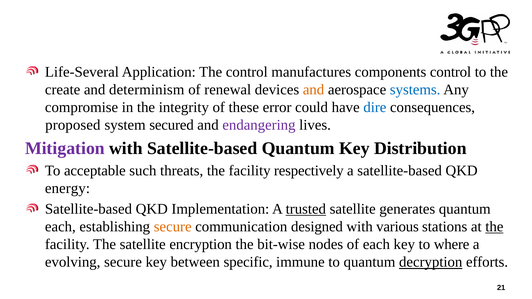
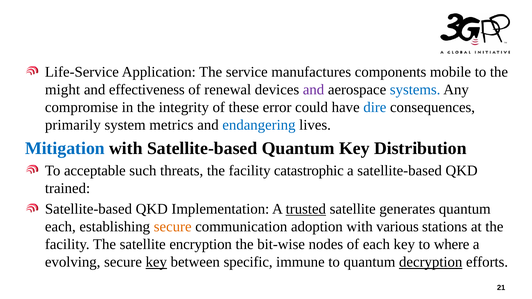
Life-Several: Life-Several -> Life-Service (82, 72)
The control: control -> service (247, 72)
components control: control -> mobile (450, 72)
create: create -> might (63, 90)
determinism: determinism -> effectiveness (147, 90)
and colour: orange -> purple (314, 90)
proposed: proposed -> primarily (73, 125)
secured: secured -> metrics (171, 125)
endangering colour: purple -> blue (259, 125)
Mitigation colour: purple -> blue (65, 148)
respectively: respectively -> catastrophic (309, 171)
energy: energy -> trained (68, 188)
designed: designed -> adoption (317, 227)
the underline: present -> none (494, 227)
key underline: none -> present (156, 262)
